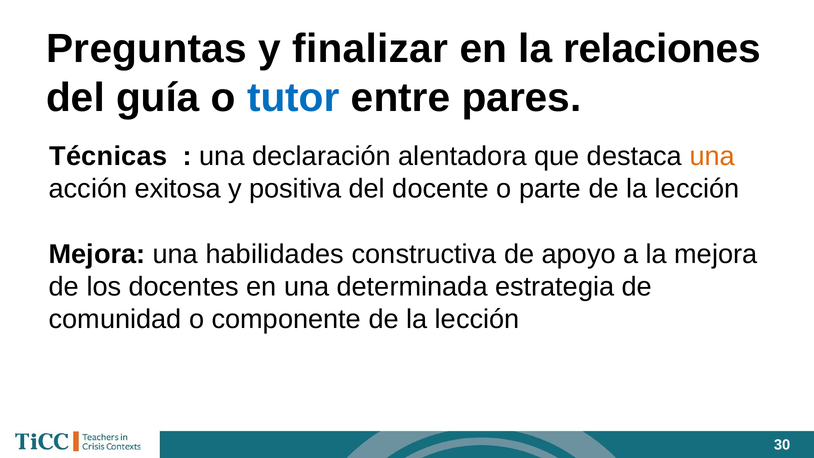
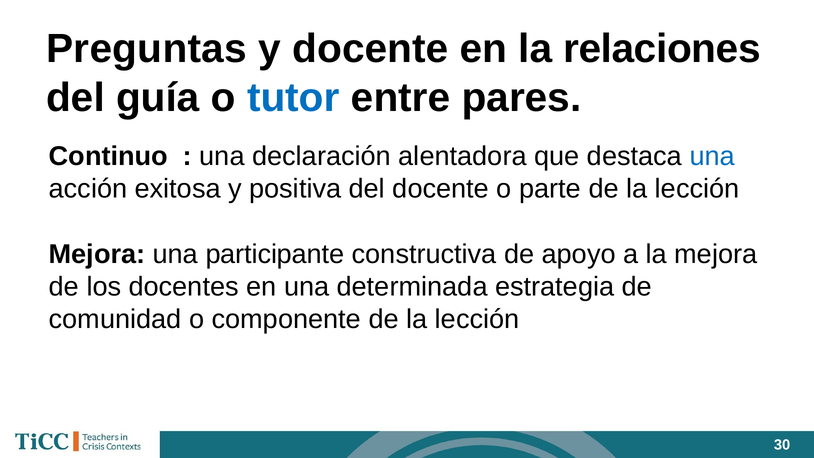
y finalizar: finalizar -> docente (370, 49)
Técnicas: Técnicas -> Continuo (108, 156)
una colour: orange -> blue (712, 156)
habilidades: habilidades -> participante (275, 254)
